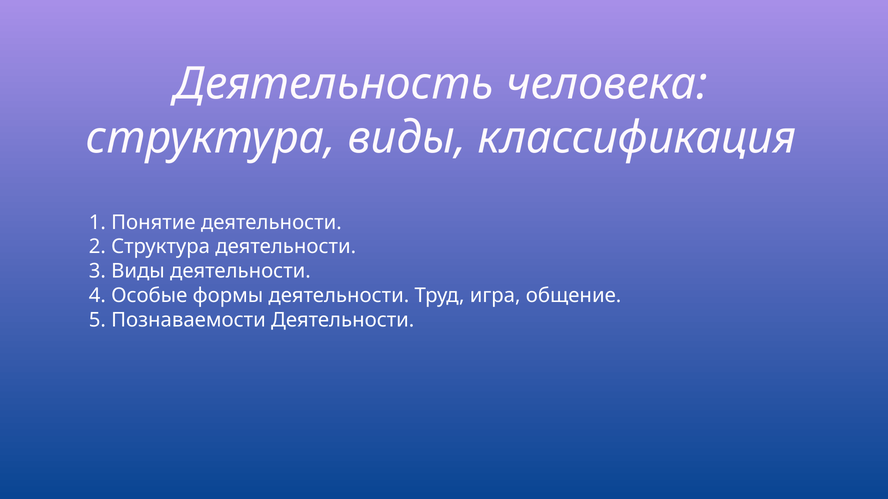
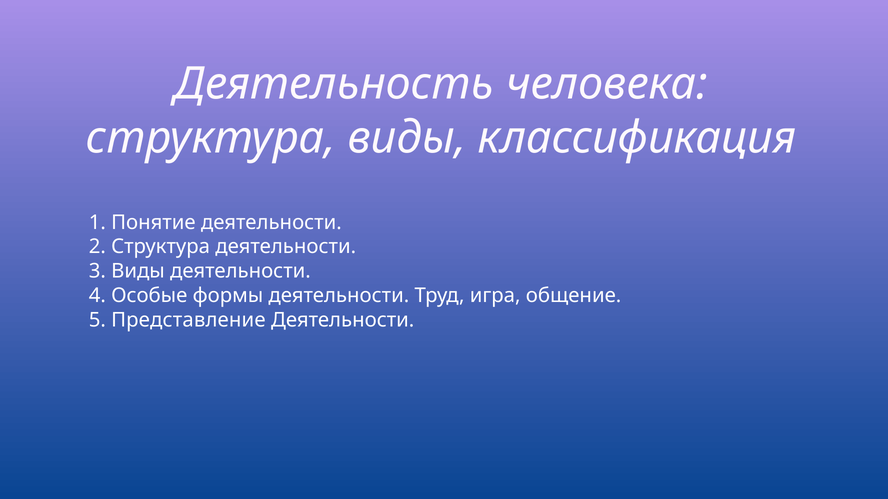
Познаваемости: Познаваемости -> Представление (188, 320)
